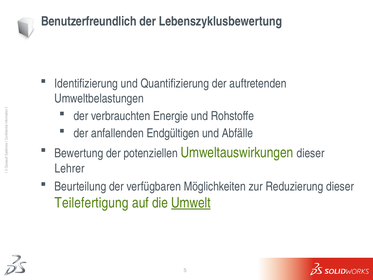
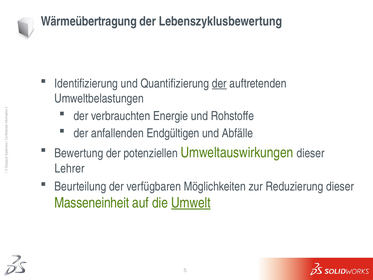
Benutzerfreundlich: Benutzerfreundlich -> Wärmeübertragung (89, 21)
der underline: none -> present (219, 84)
Teilefertigung: Teilefertigung -> Masseneinheit (92, 203)
